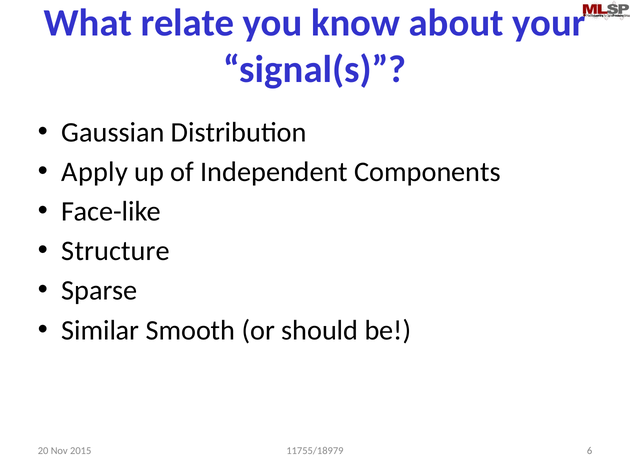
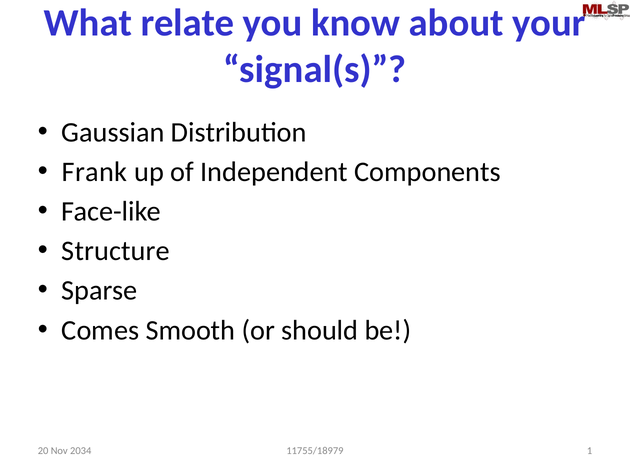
Apply: Apply -> Frank (95, 172)
Similar: Similar -> Comes (100, 331)
2015: 2015 -> 2034 (81, 451)
6: 6 -> 1 (590, 451)
